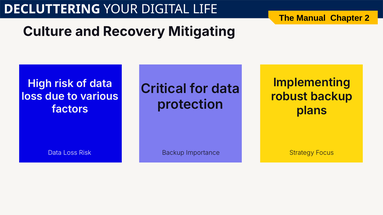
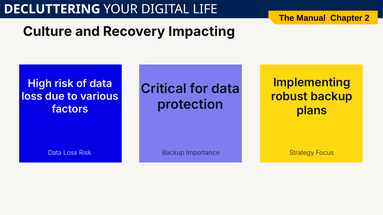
Mitigating: Mitigating -> Impacting (202, 32)
